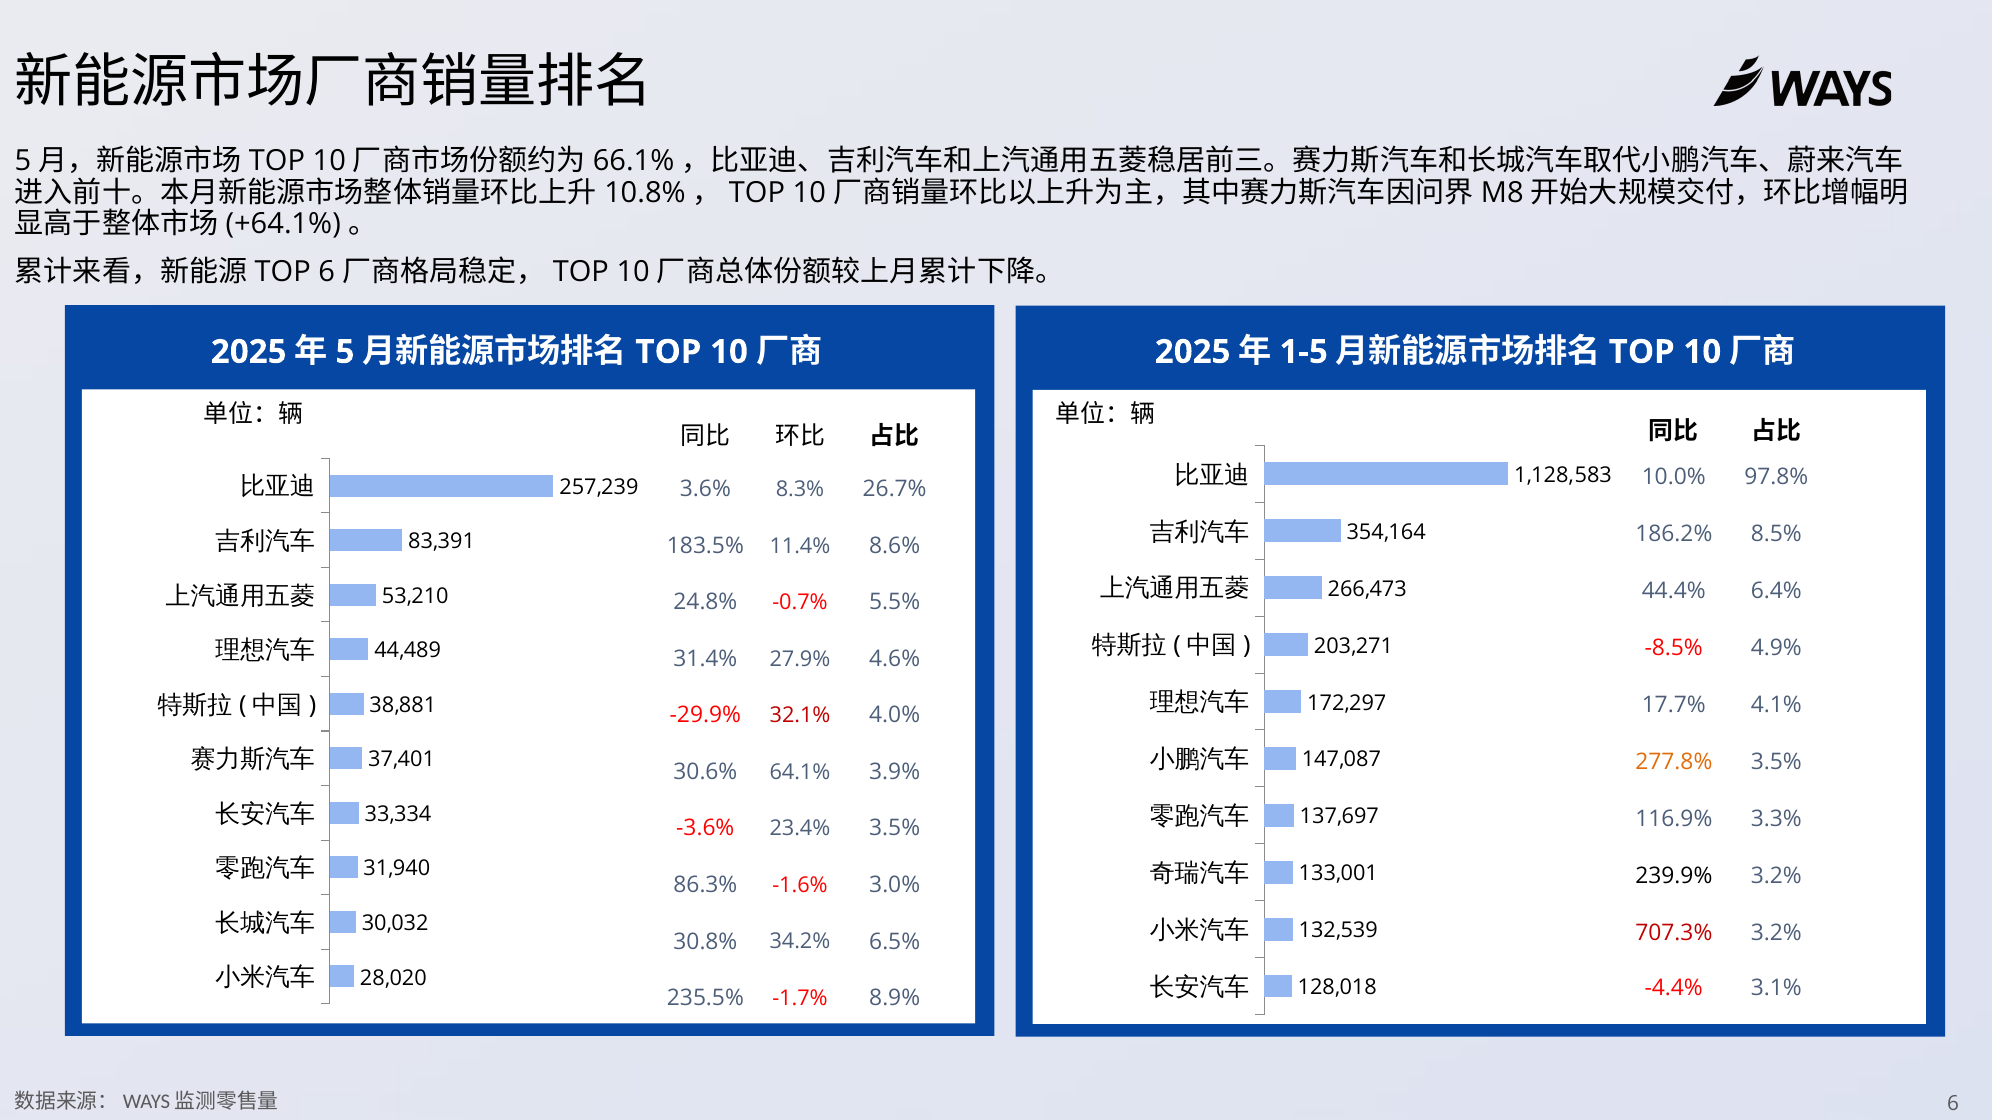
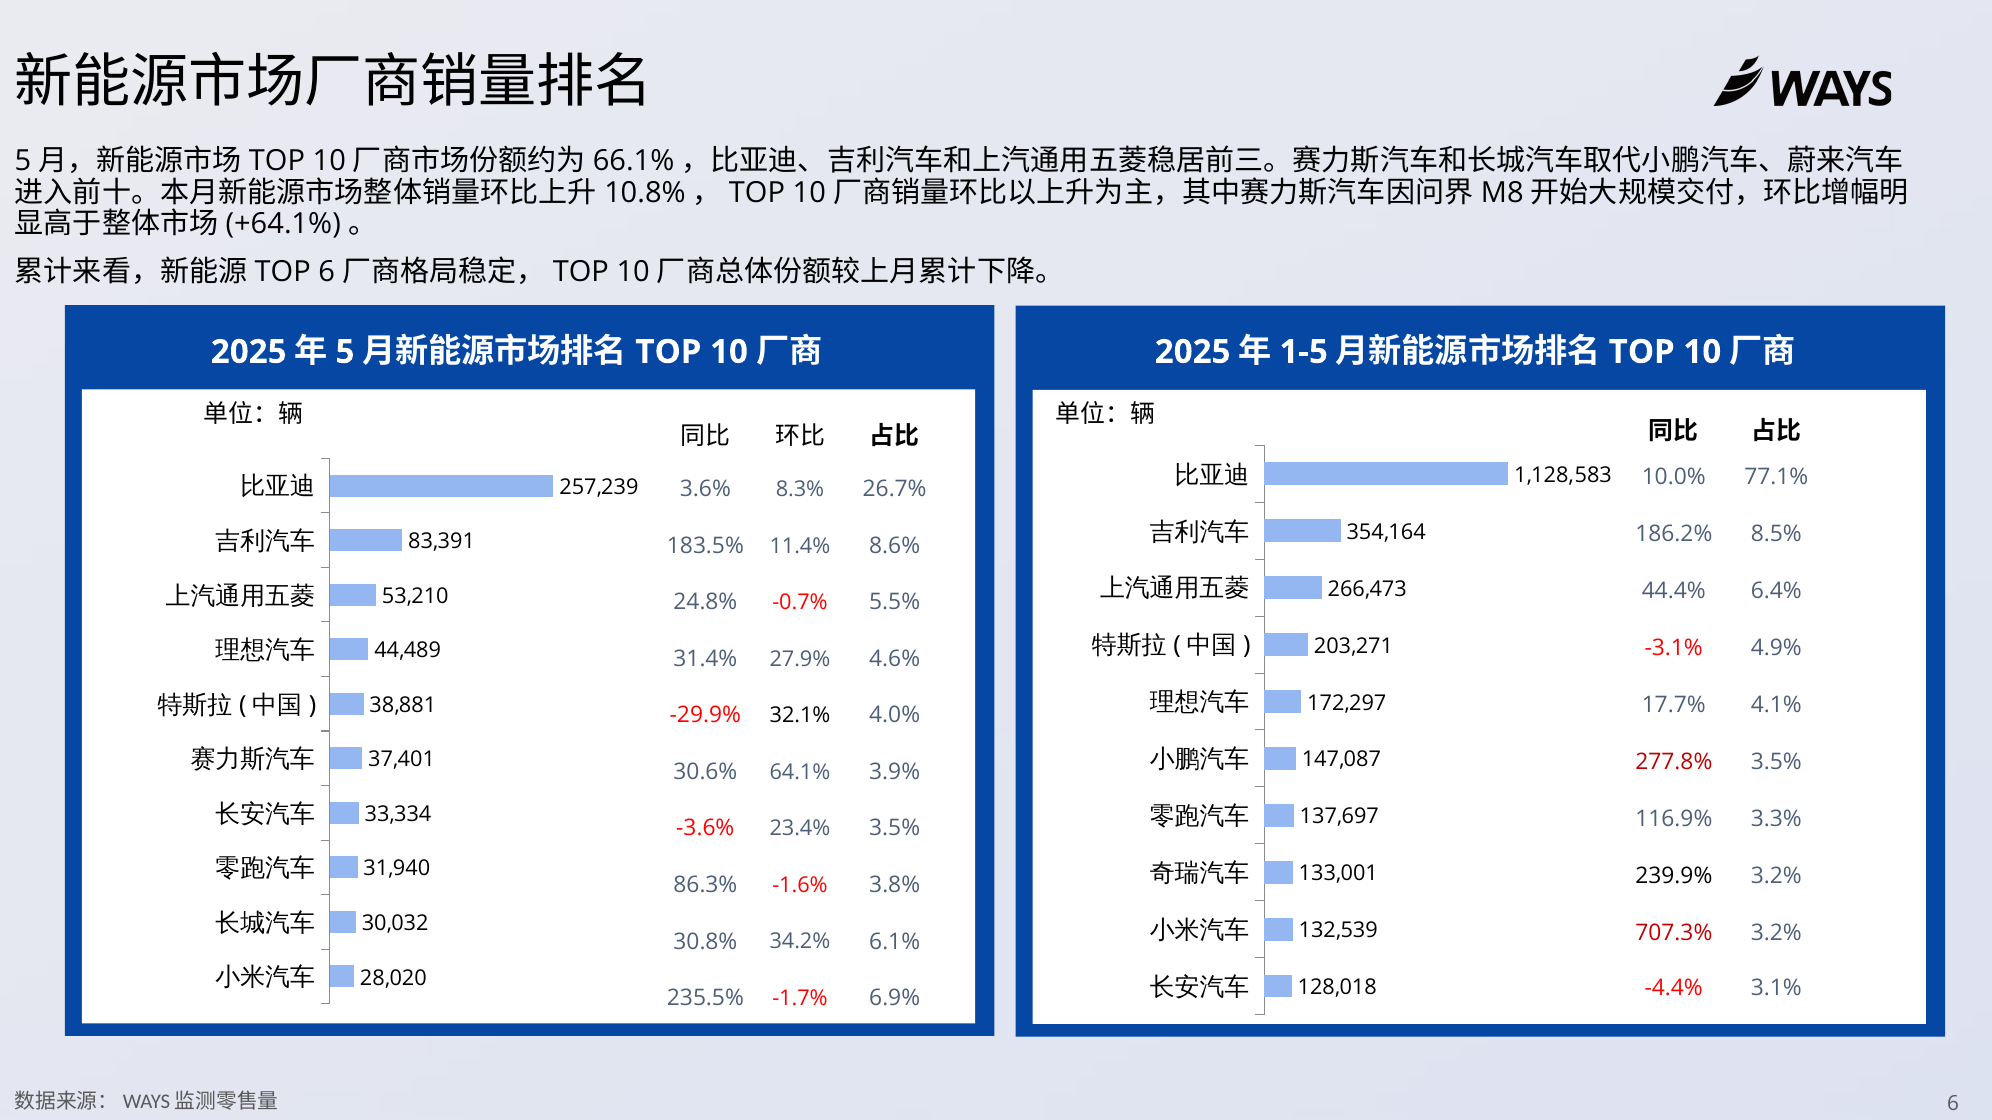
97.8%: 97.8% -> 77.1% (1776, 477)
-8.5%: -8.5% -> -3.1% (1674, 648)
32.1% colour: red -> black (800, 716)
277.8% colour: orange -> red (1674, 762)
3.0%: 3.0% -> 3.8% (895, 885)
6.5%: 6.5% -> 6.1% (895, 942)
8.9%: 8.9% -> 6.9% (895, 999)
